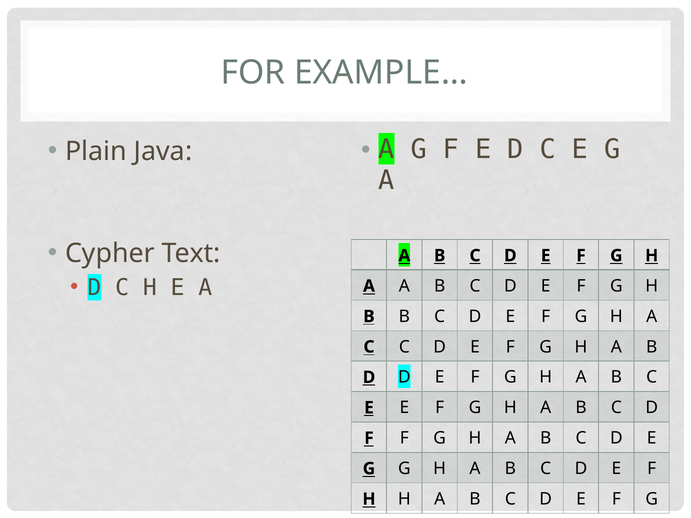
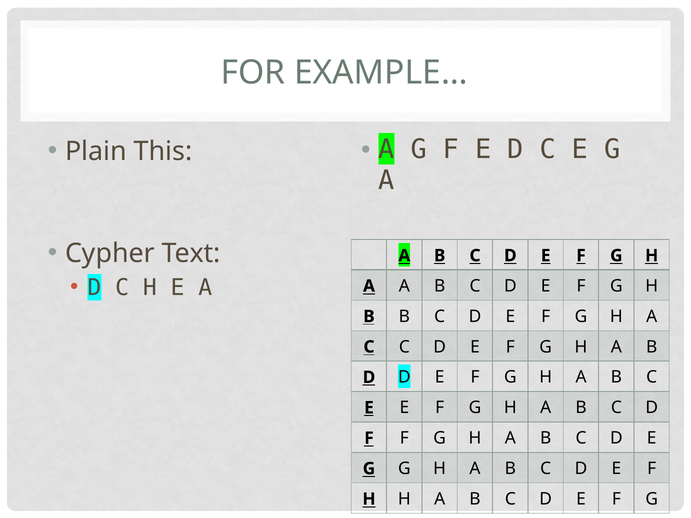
Java: Java -> This (163, 151)
